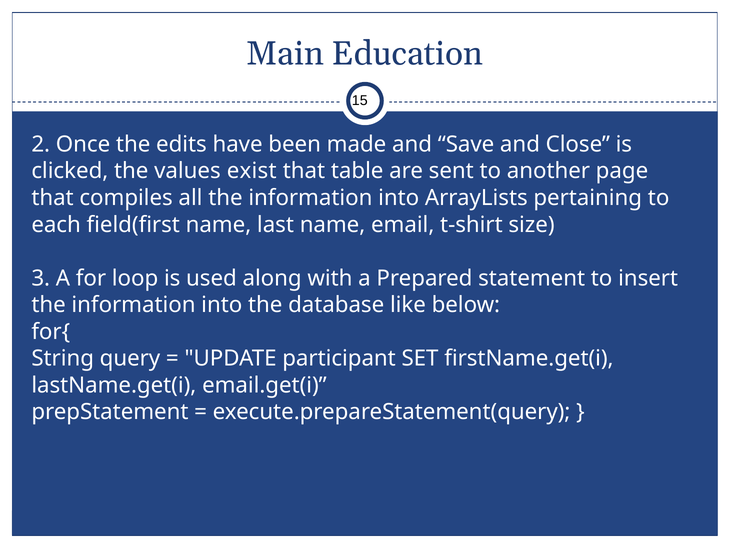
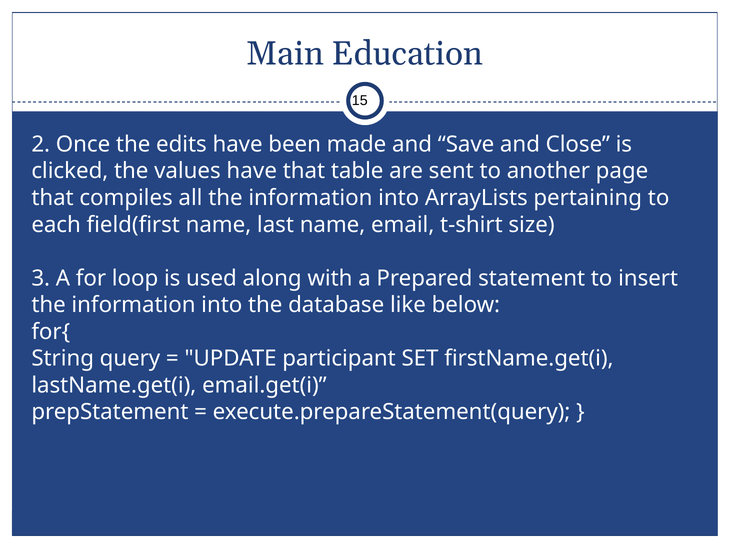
values exist: exist -> have (252, 171)
